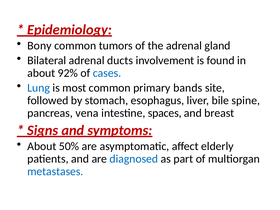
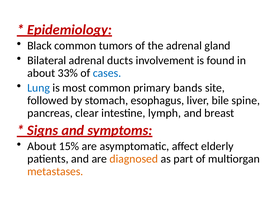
Bony: Bony -> Black (40, 46)
92%: 92% -> 33% (68, 73)
vena: vena -> clear (87, 113)
spaces: spaces -> lymph (165, 113)
50%: 50% -> 15% (69, 146)
diagnosed colour: blue -> orange (134, 159)
metastases colour: blue -> orange (55, 171)
